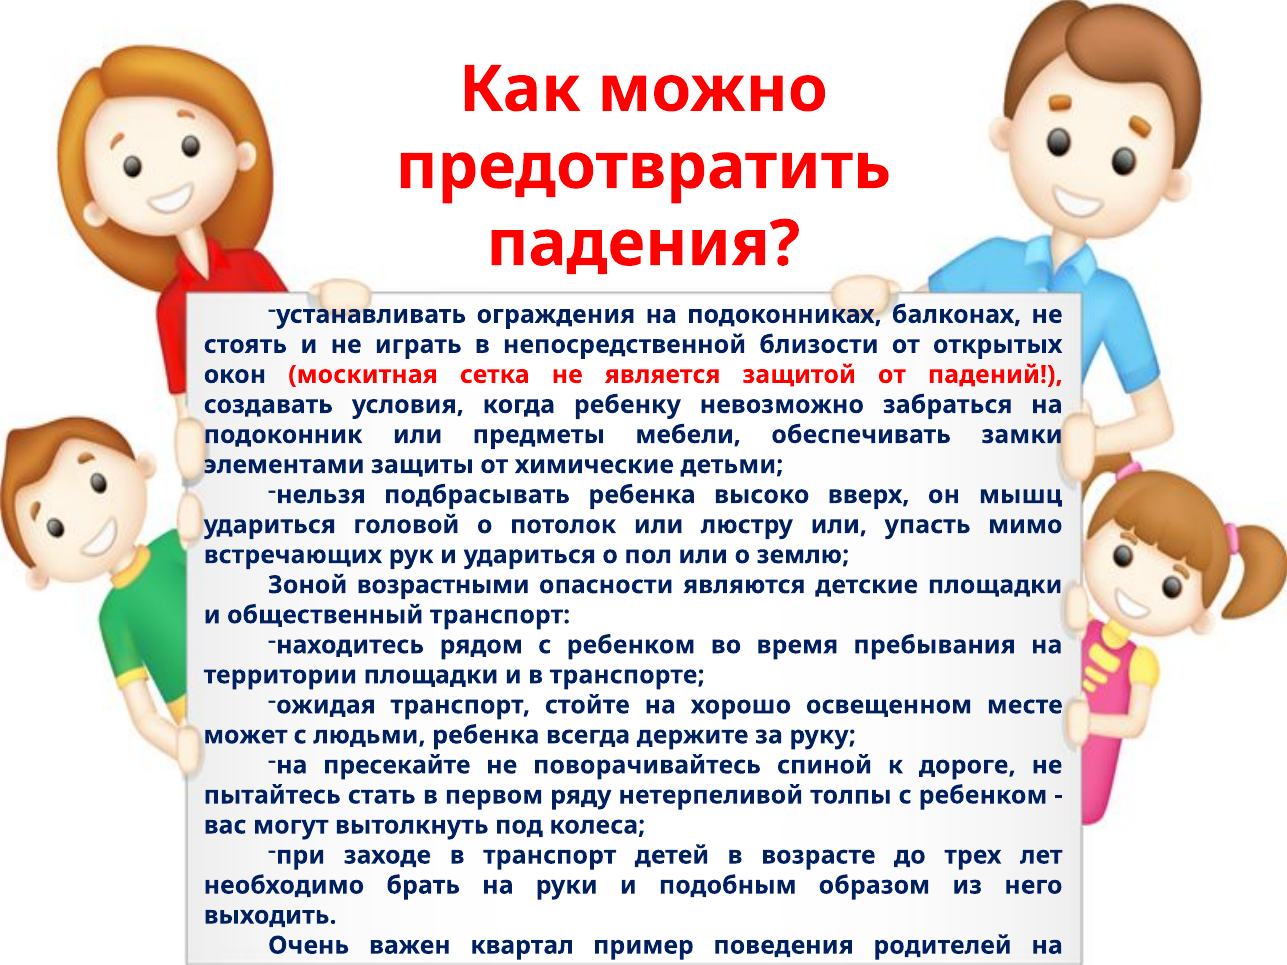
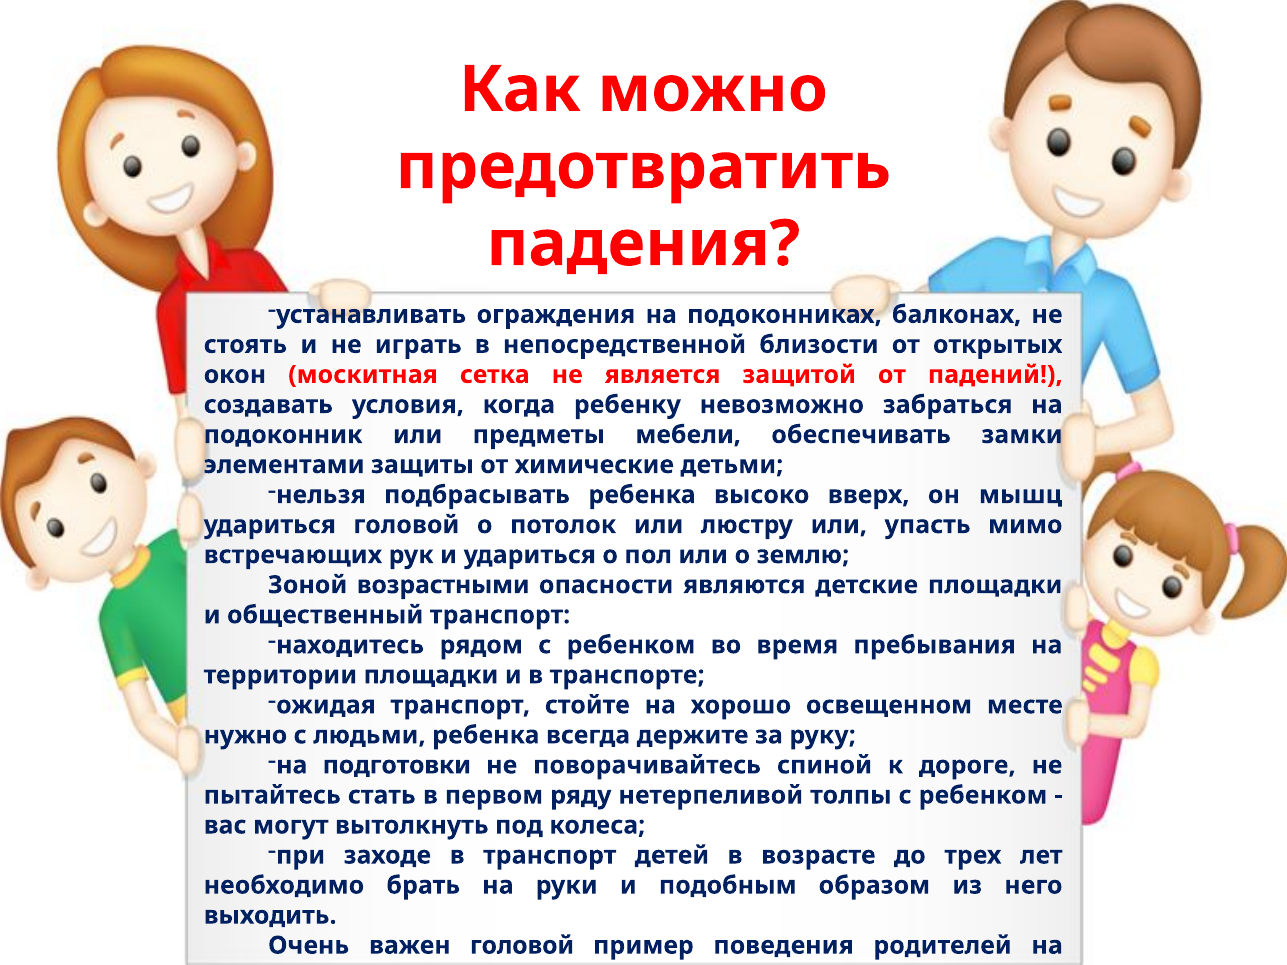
может: может -> нужно (245, 735)
пресекайте: пресекайте -> подготовки (397, 765)
важен квартал: квартал -> головой (522, 946)
